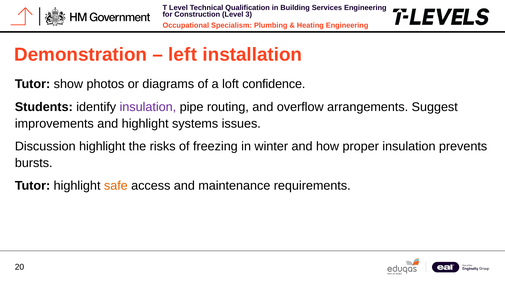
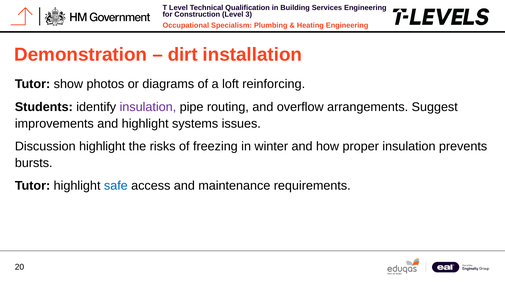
left: left -> dirt (183, 55)
confidence: confidence -> reinforcing (274, 84)
safe colour: orange -> blue (116, 186)
